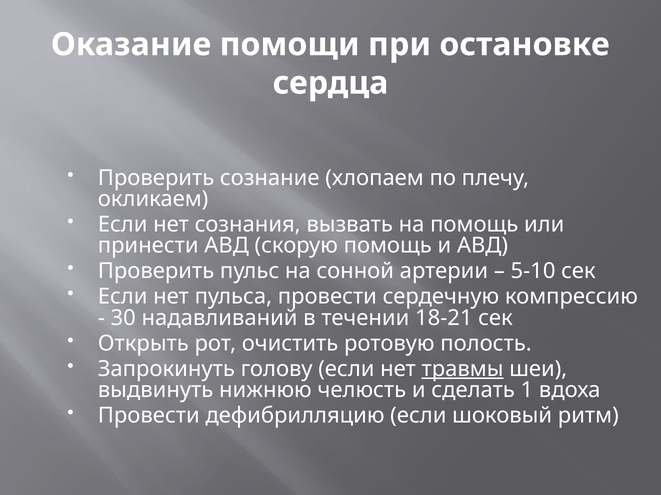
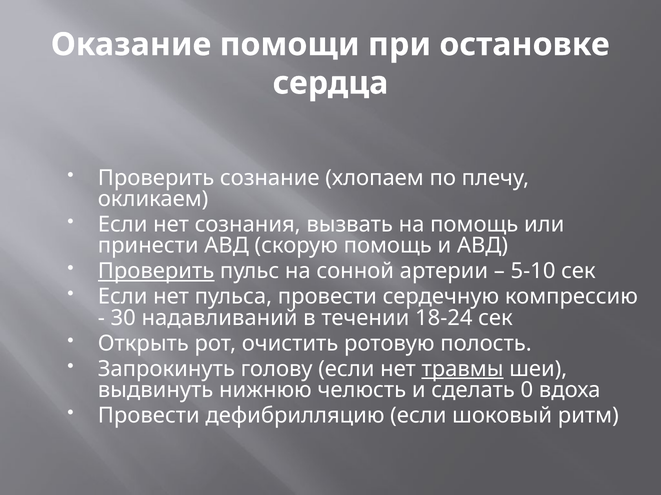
Проверить underline: none -> present (156, 272)
18-21: 18-21 -> 18-24 (444, 318)
1: 1 -> 0 (527, 391)
